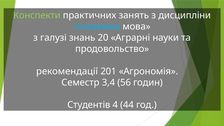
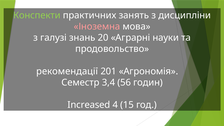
Іноземна colour: light blue -> pink (97, 26)
Студентів: Студентів -> Increased (89, 105)
44: 44 -> 15 (127, 105)
